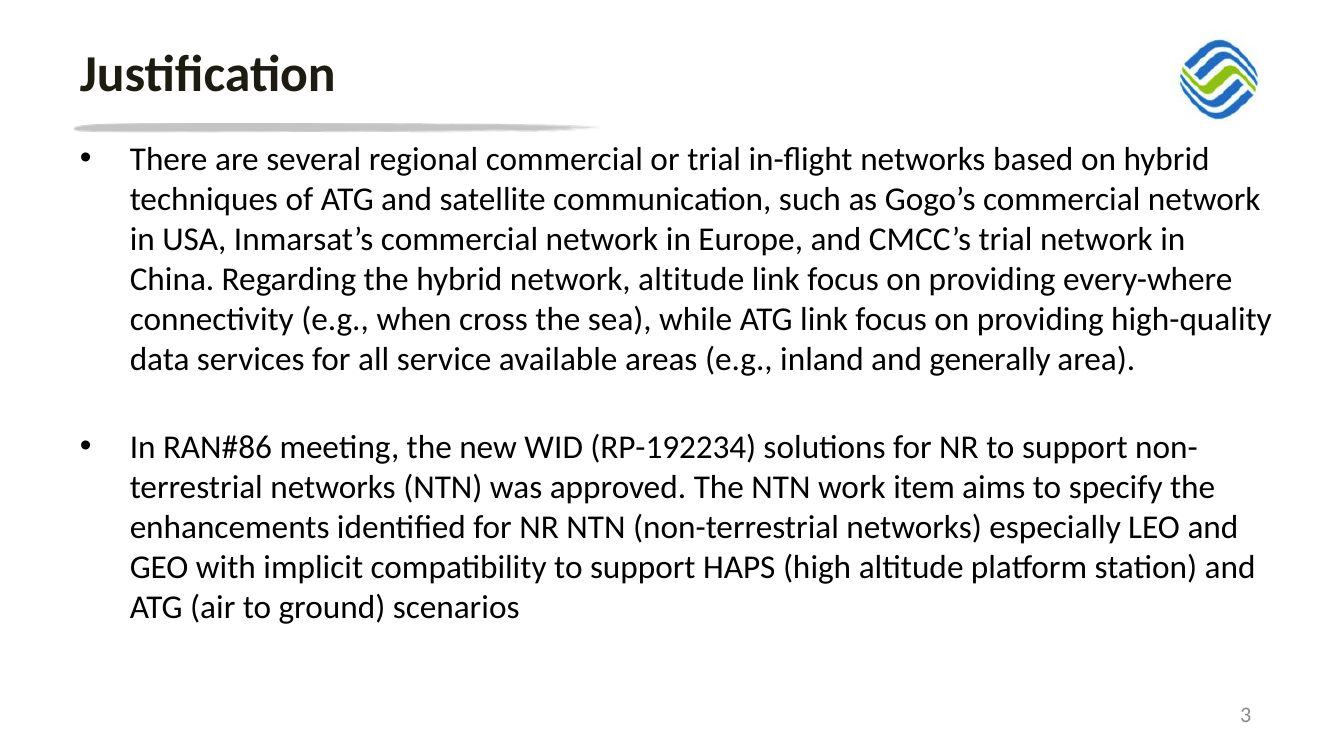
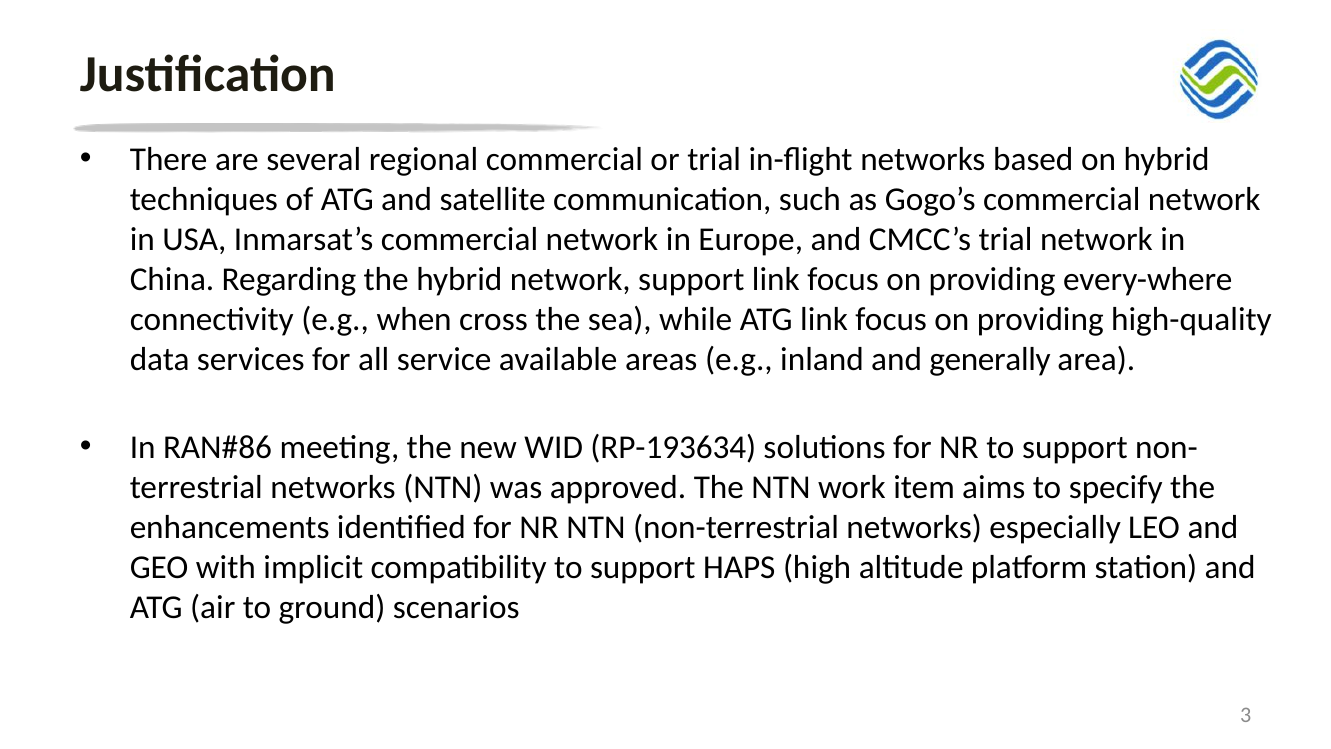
network altitude: altitude -> support (691, 279)
RP-192234: RP-192234 -> RP-193634 (673, 447)
